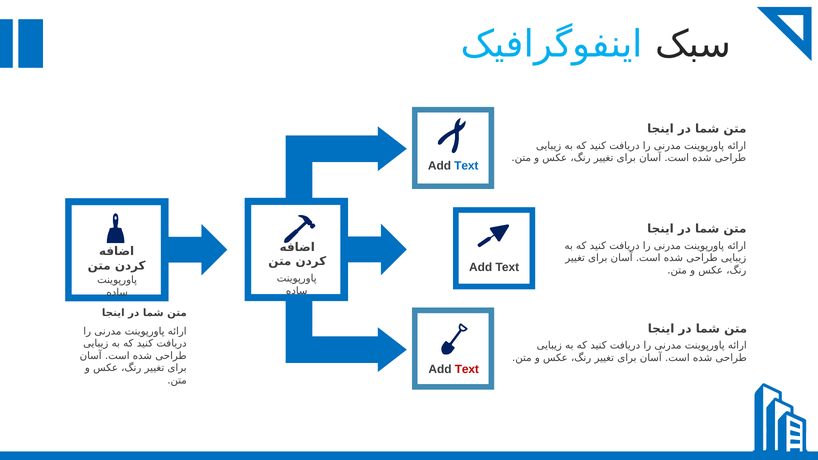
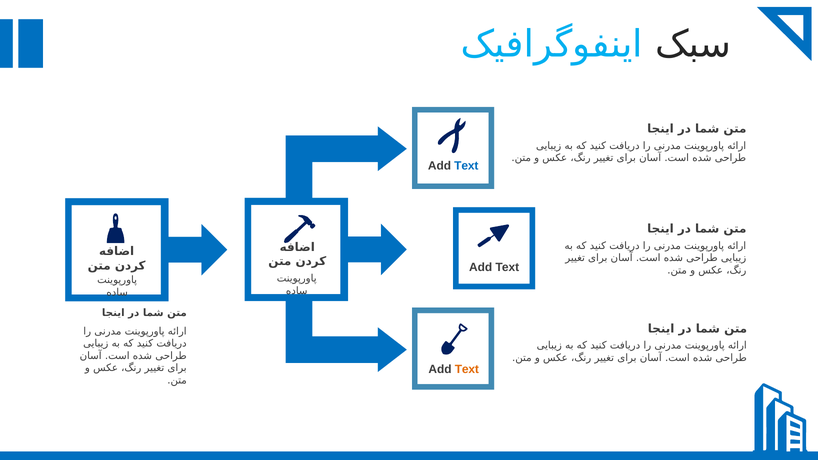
Text colour: red -> orange (467, 369)
